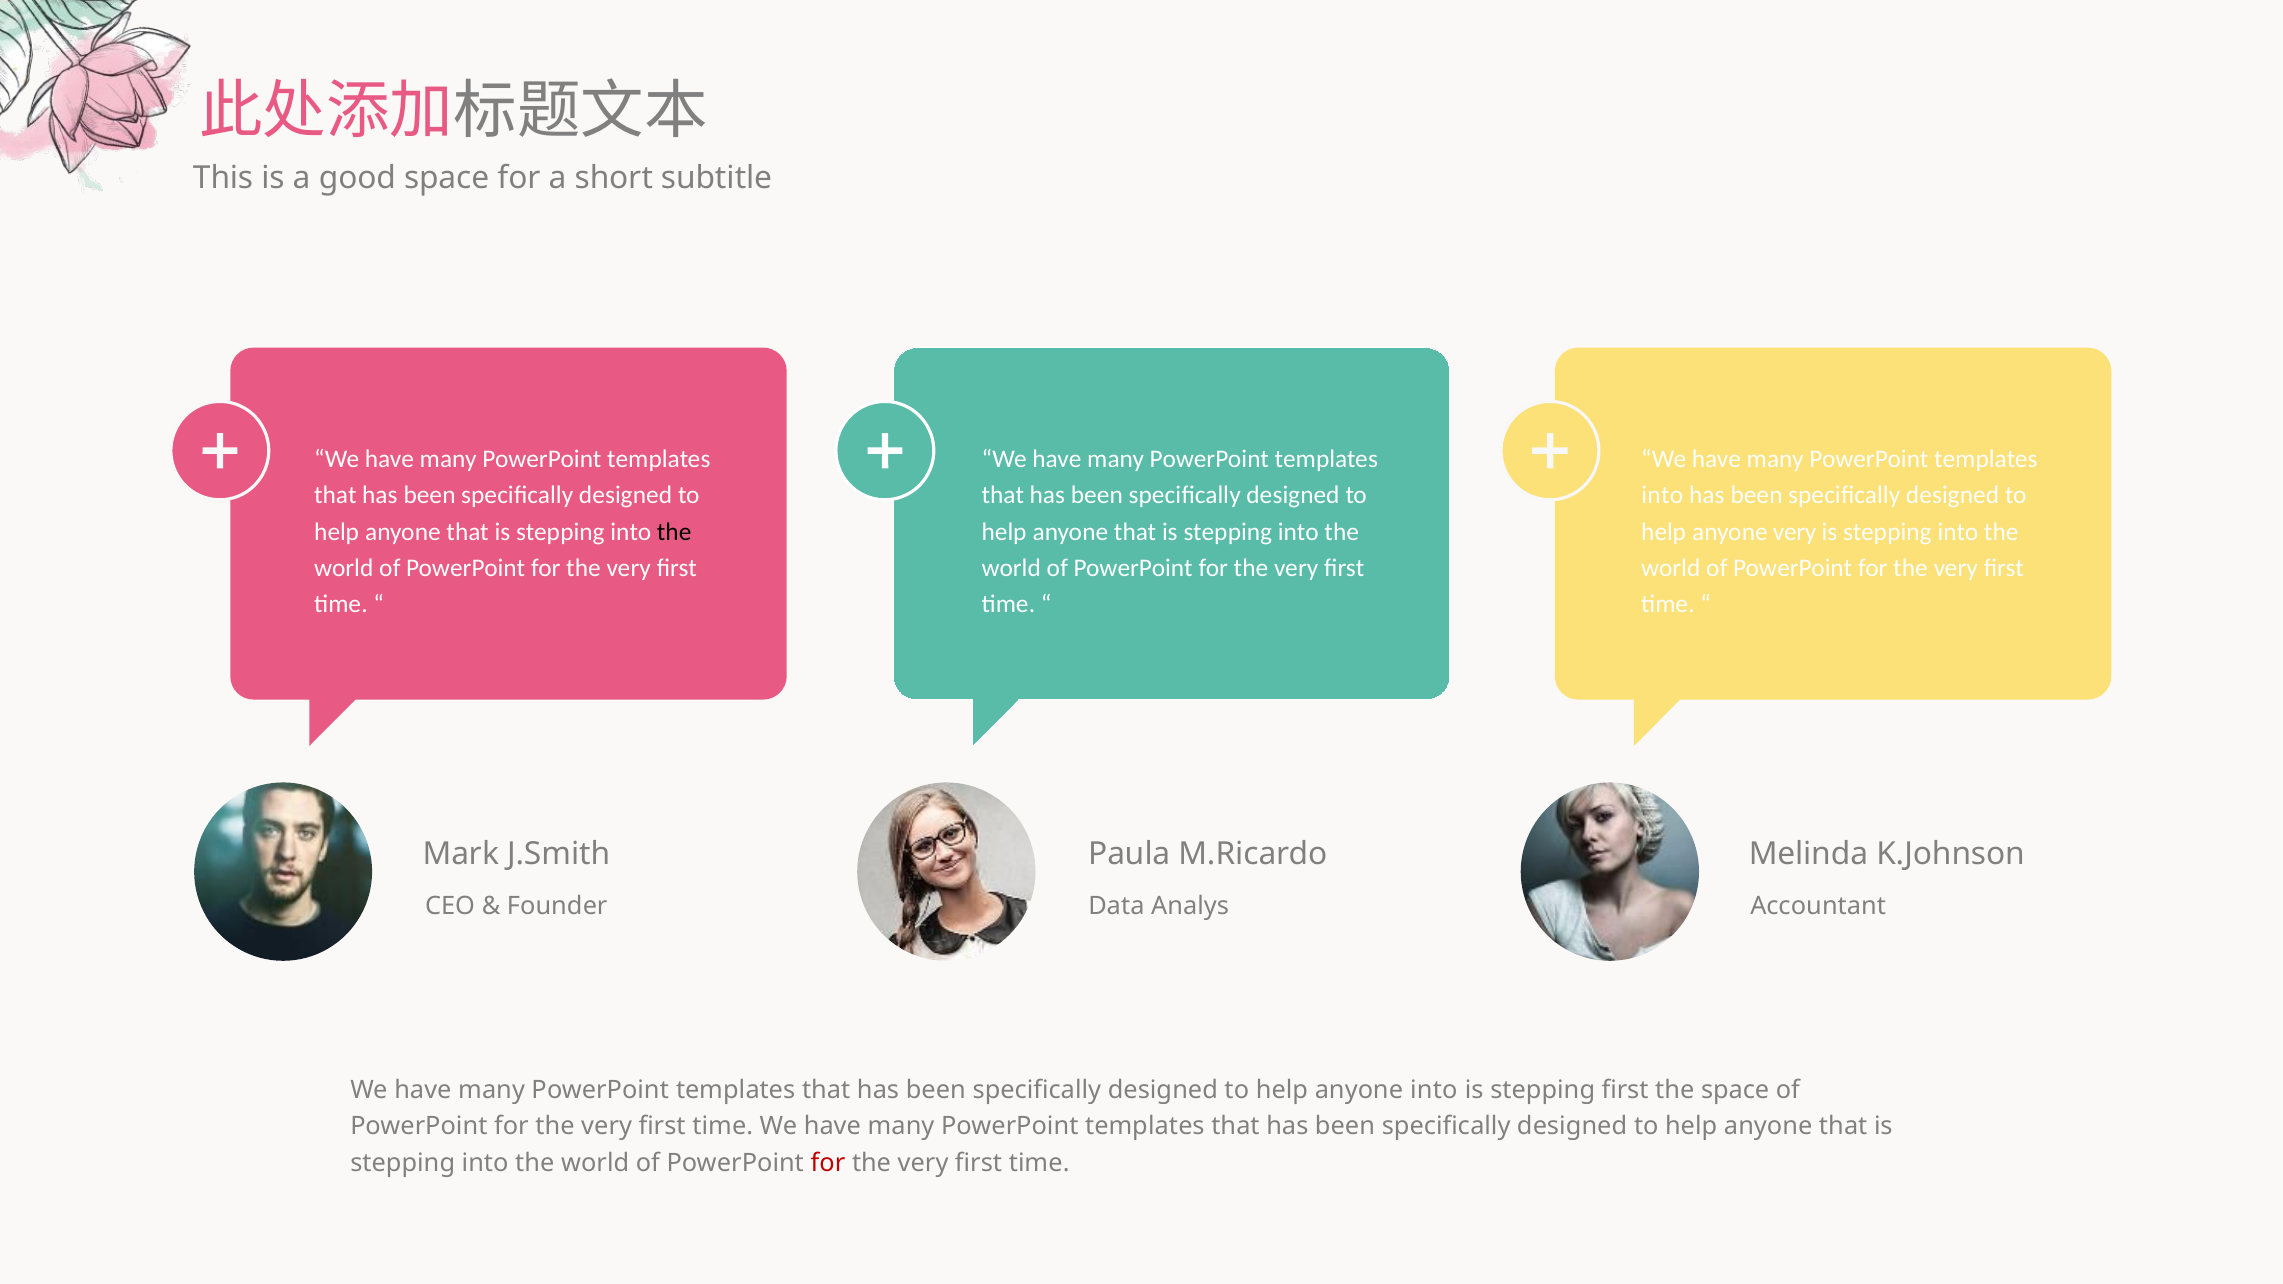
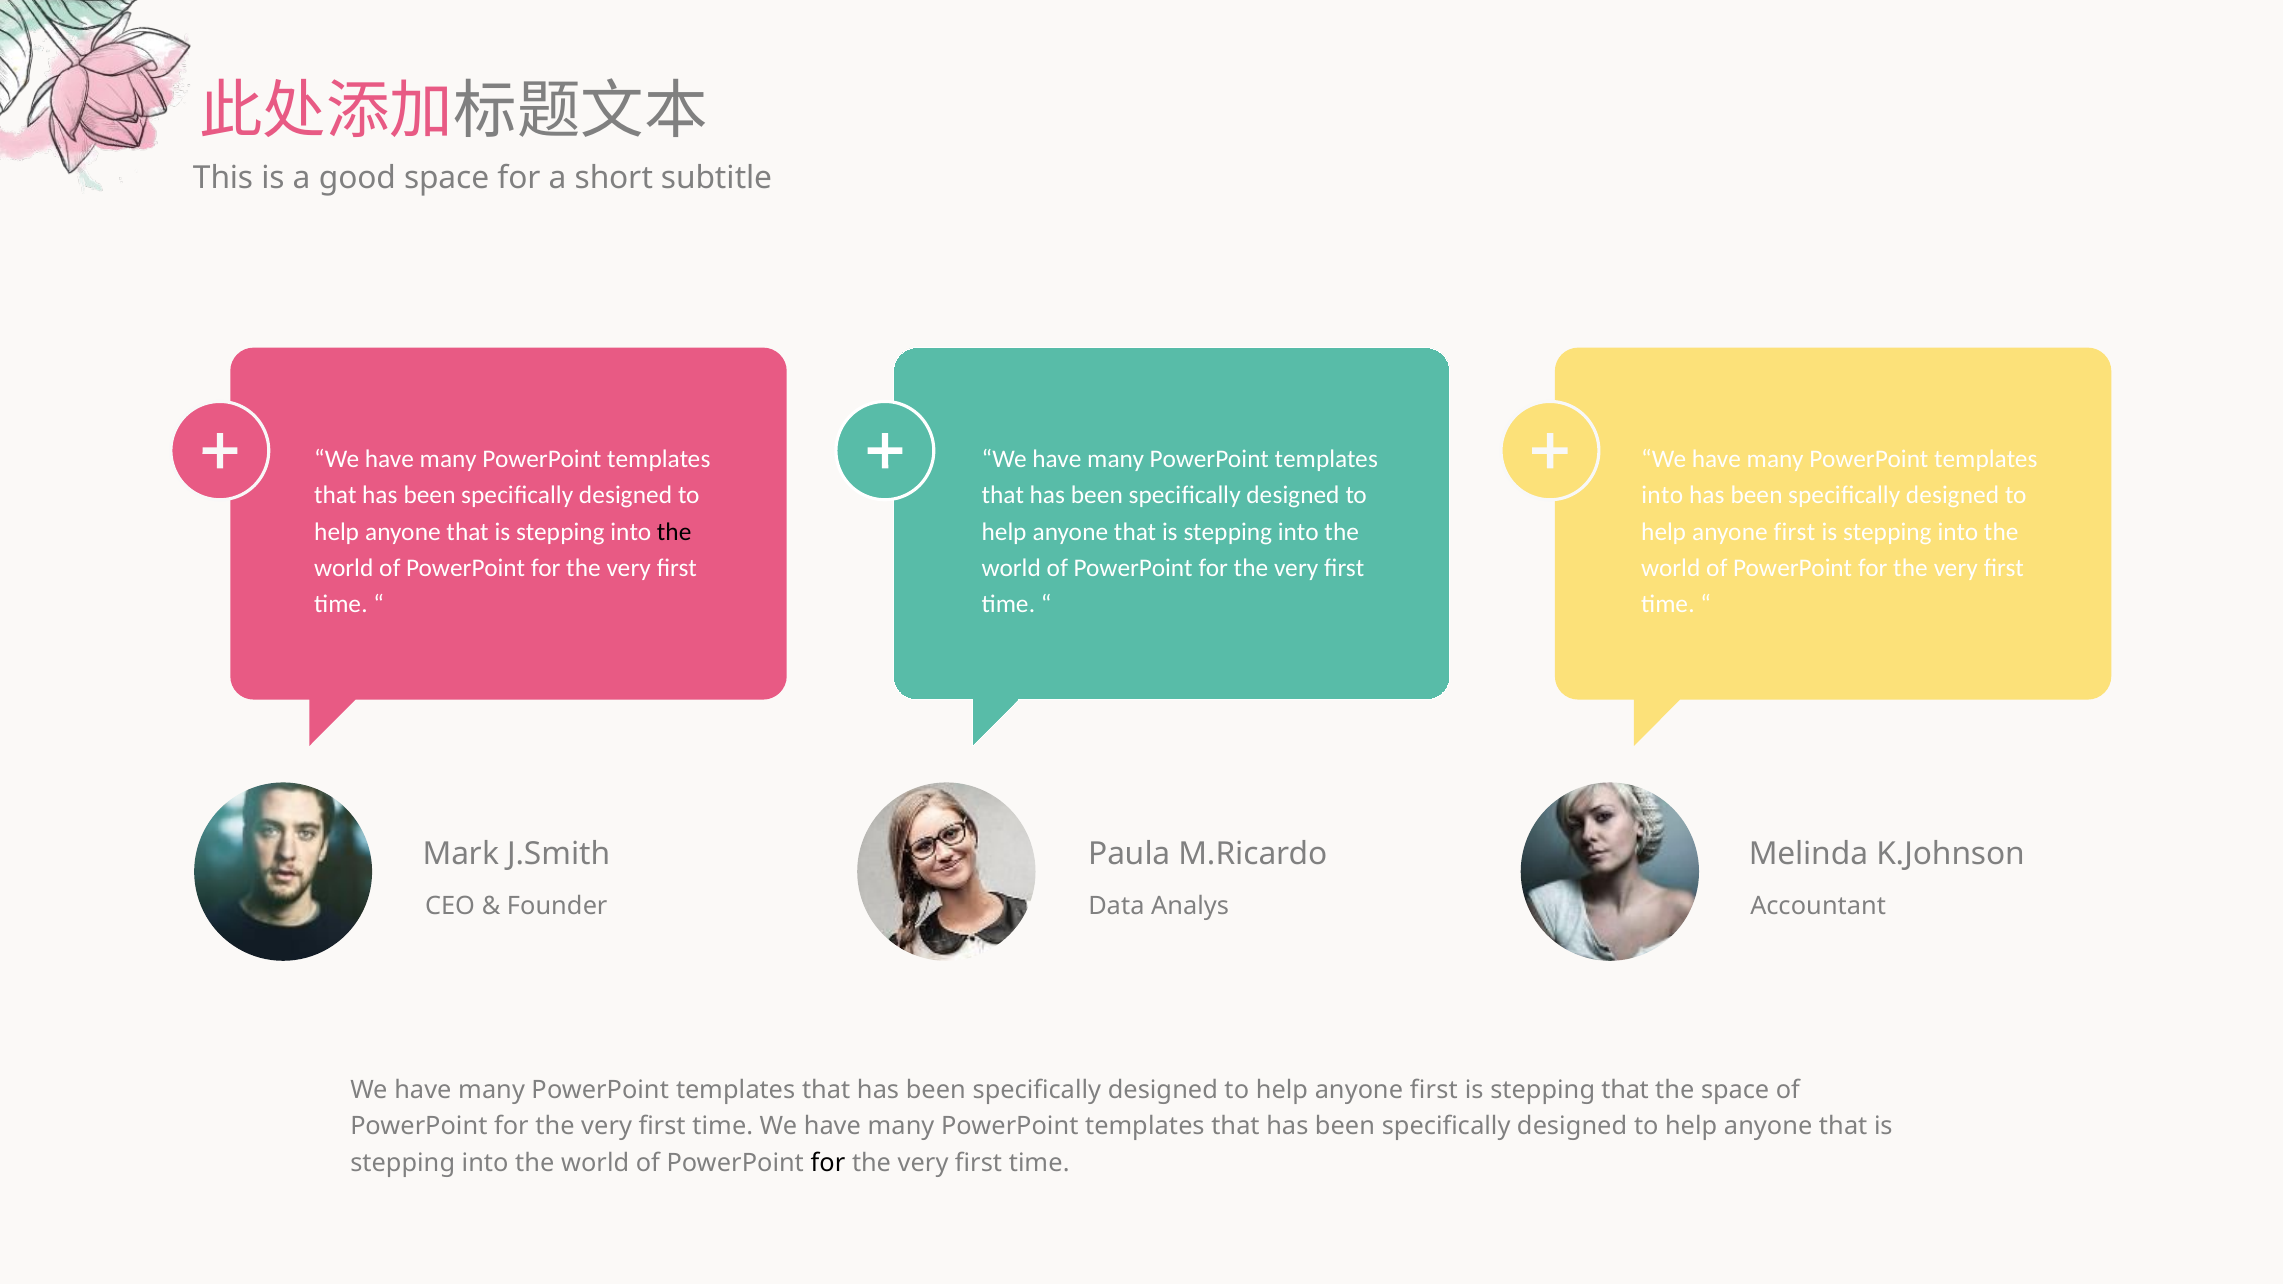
very: very -> first (1794, 532)
into: into -> first (1434, 1090)
stepping first: first -> that (1625, 1090)
for colour: red -> black (828, 1163)
